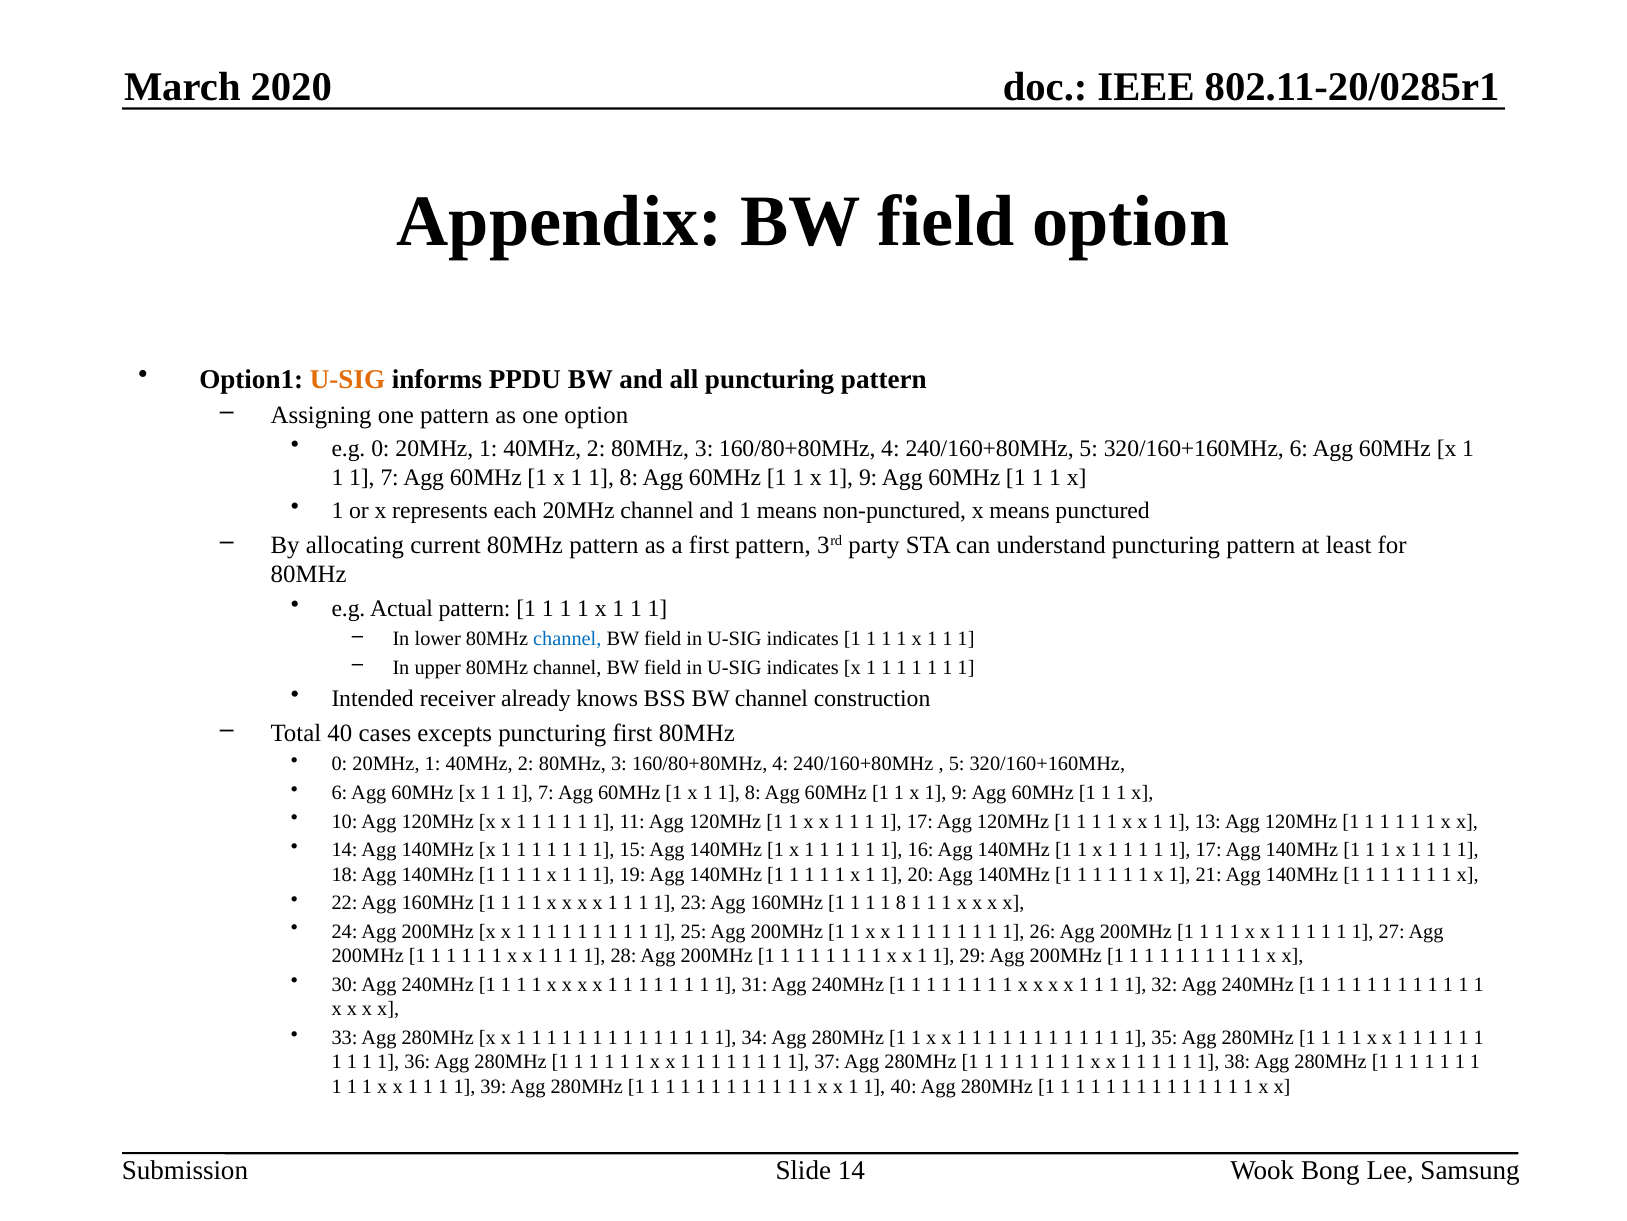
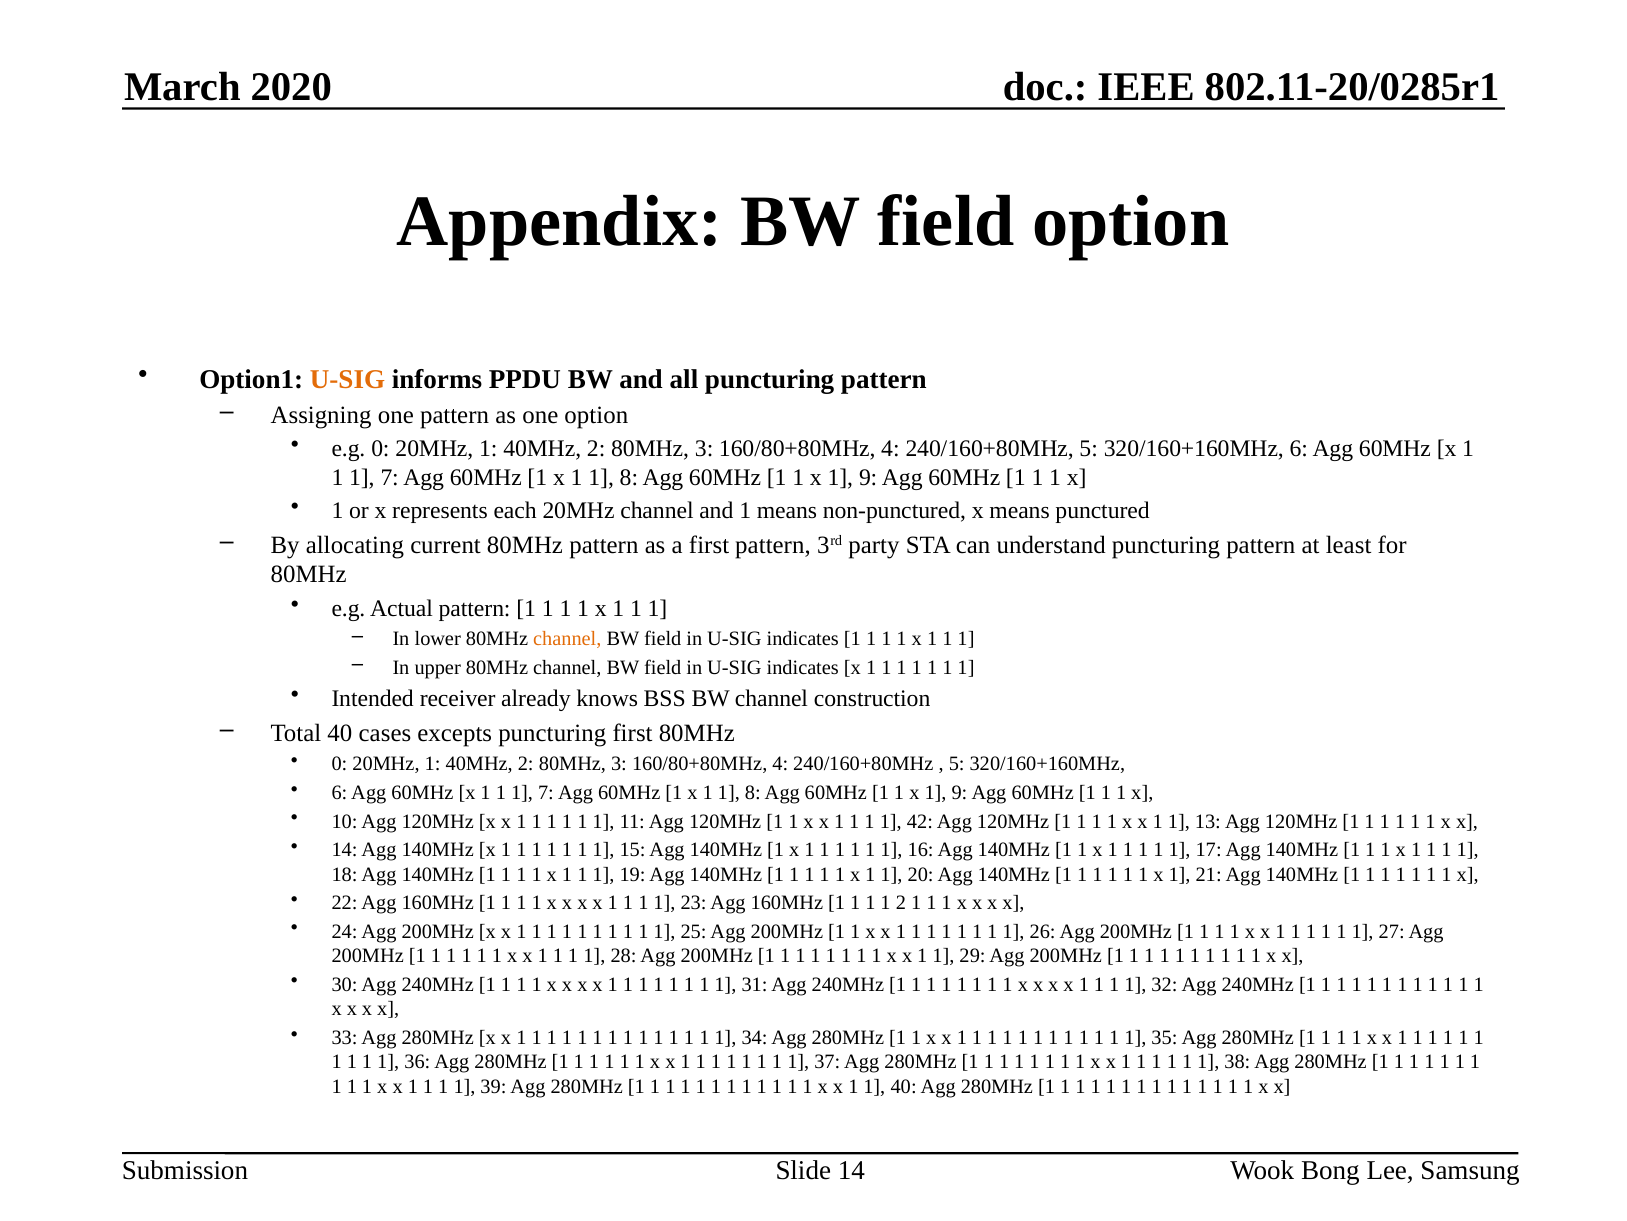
channel colour: blue -> orange (567, 639)
17: 17 -> 42 (920, 821)
1 1 1 8: 8 -> 2 (901, 902)
